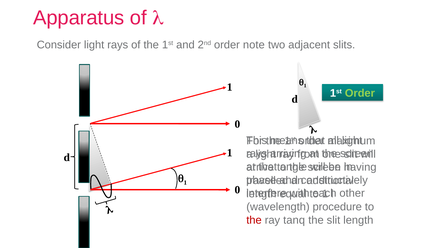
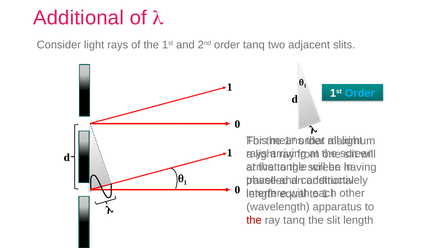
Apparatus: Apparatus -> Additional (79, 18)
order note: note -> tanq (254, 45)
Order colour: light green -> light blue (360, 93)
procedure: procedure -> apparatus (337, 207)
